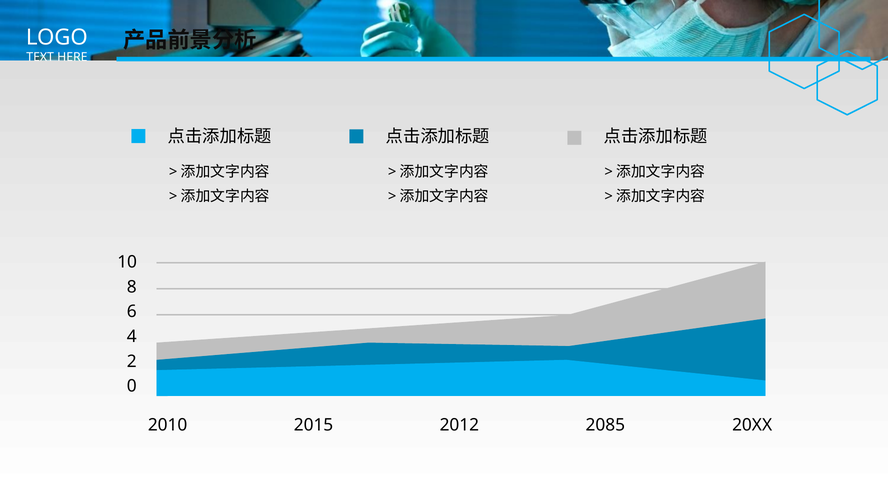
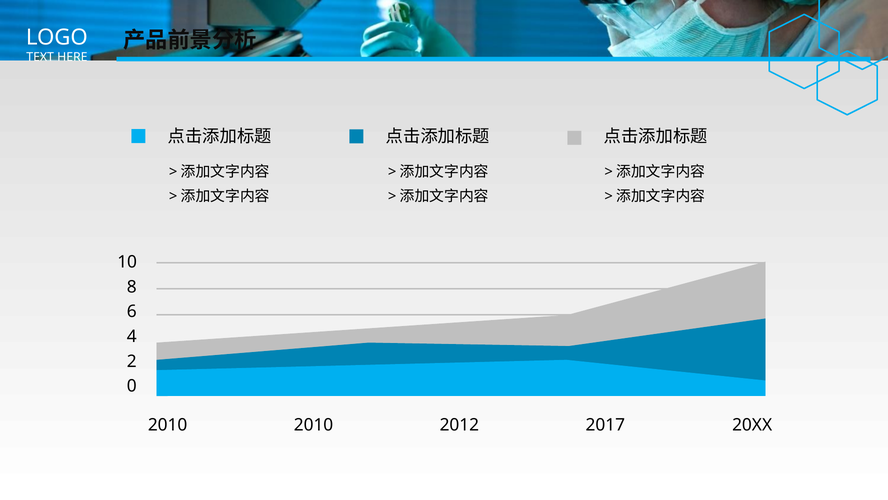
2010 2015: 2015 -> 2010 (314, 425)
2085: 2085 -> 2017 (605, 425)
